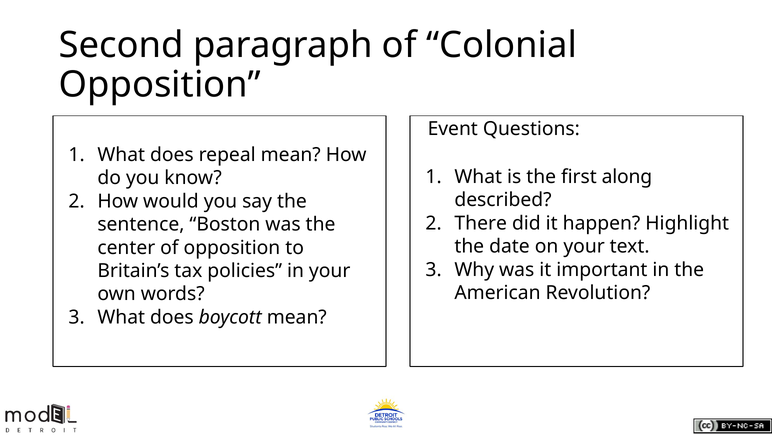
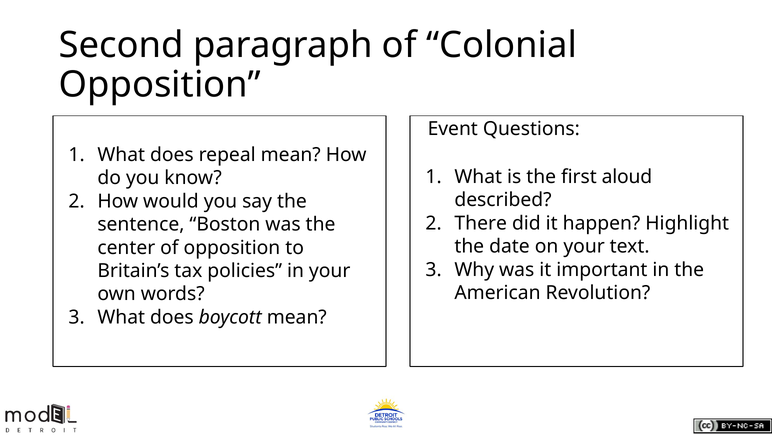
along: along -> aloud (627, 177)
